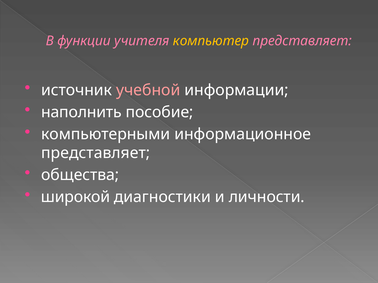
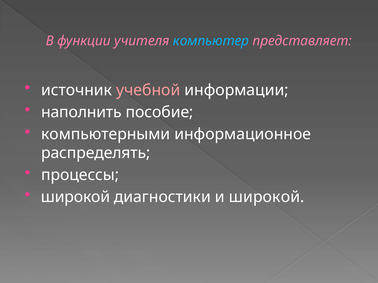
компьютер colour: yellow -> light blue (211, 41)
представляет: представляет -> распределять (96, 153)
общества: общества -> процессы (80, 175)
и личности: личности -> широкой (267, 197)
